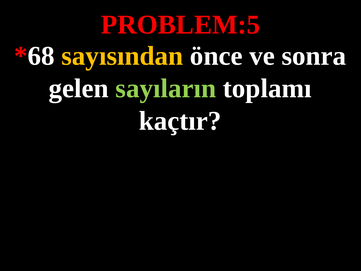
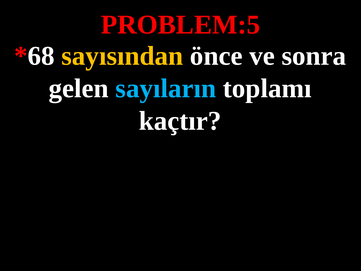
sayıların colour: light green -> light blue (166, 88)
